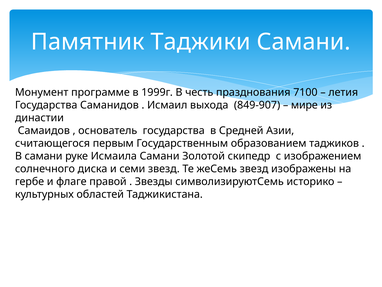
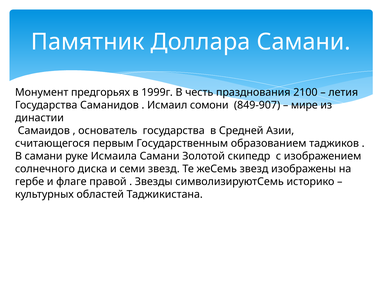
Таджики: Таджики -> Доллара (201, 42)
программе: программе -> предгорьях (101, 92)
7100: 7100 -> 2100 (305, 92)
выхода: выхода -> сомони (209, 105)
